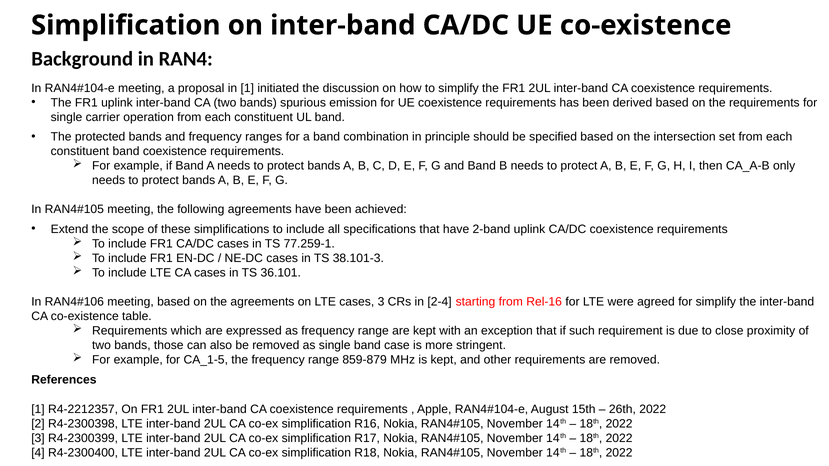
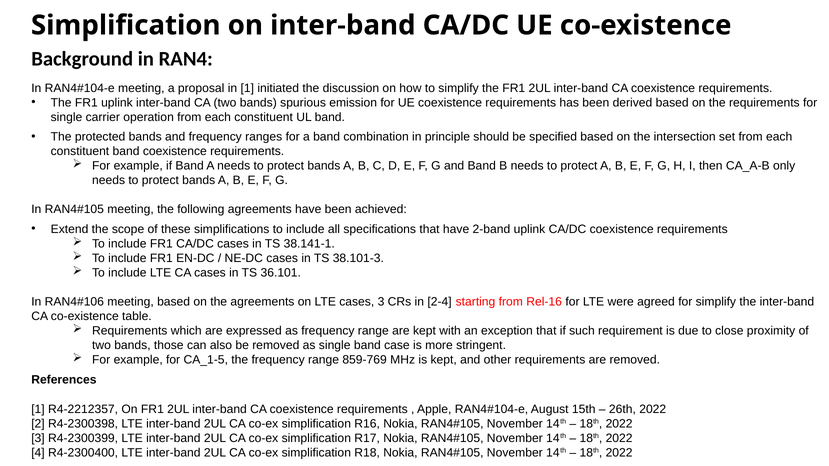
77.259-1: 77.259-1 -> 38.141-1 (309, 244)
859-879: 859-879 -> 859-769 (365, 360)
